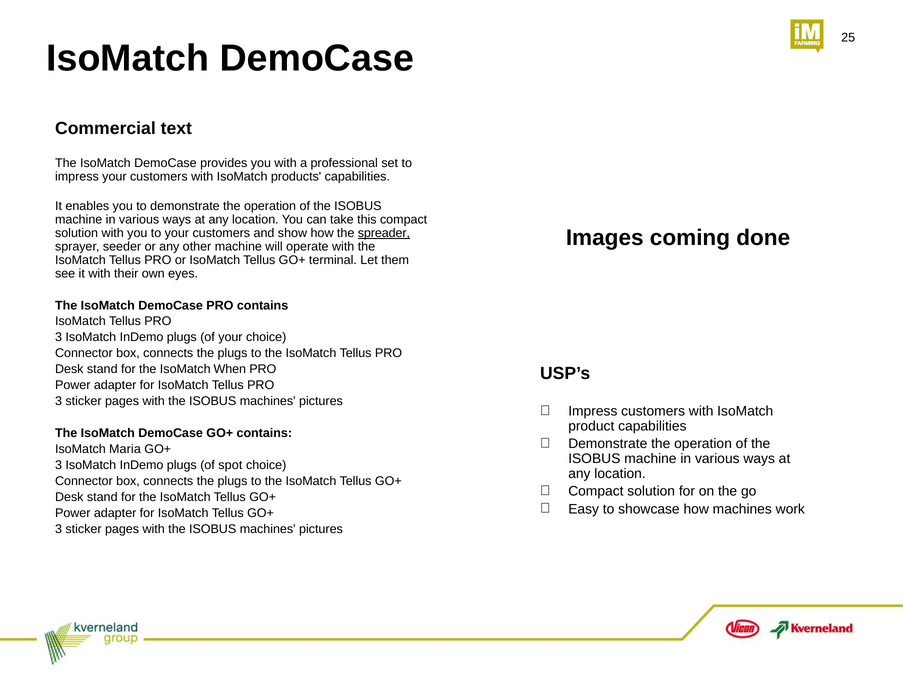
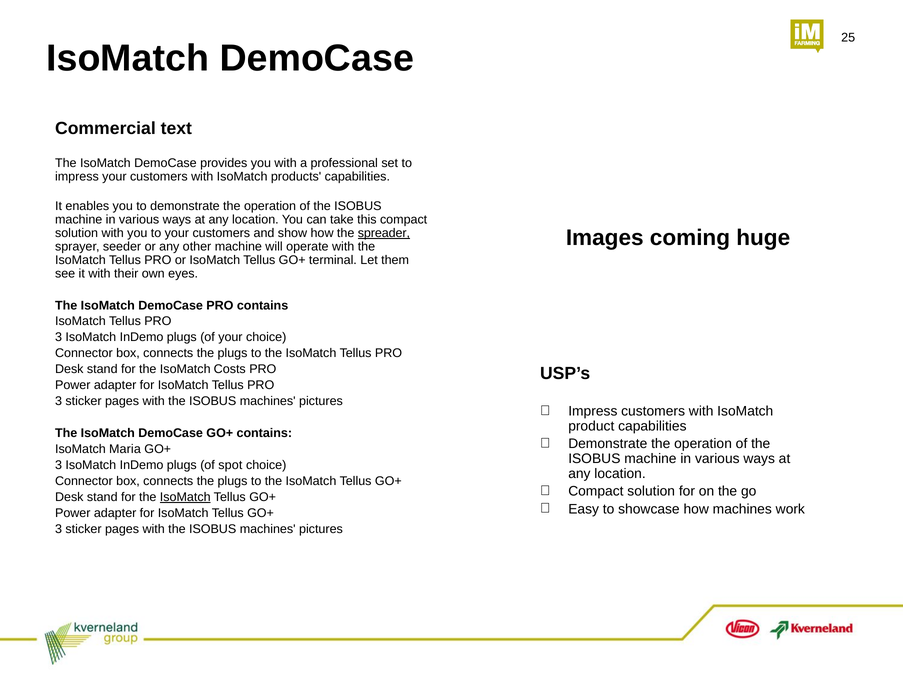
done: done -> huge (763, 238)
When: When -> Costs (230, 369)
IsoMatch underline: none -> present (185, 497)
